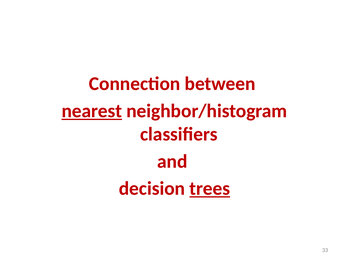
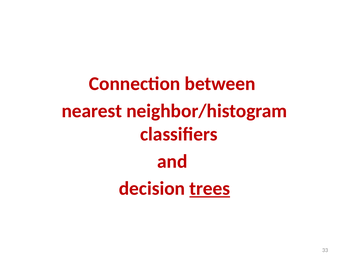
nearest underline: present -> none (92, 111)
